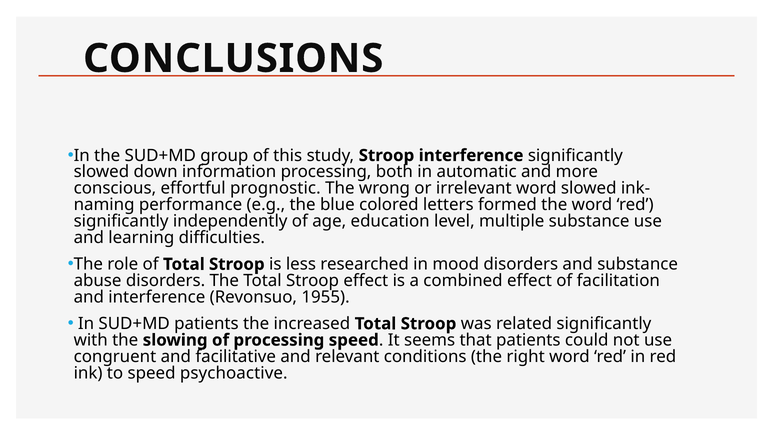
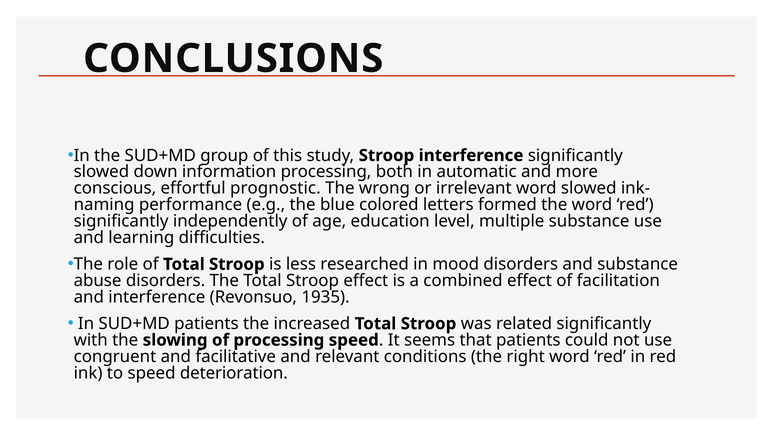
1955: 1955 -> 1935 (326, 297)
psychoactive: psychoactive -> deterioration (234, 373)
